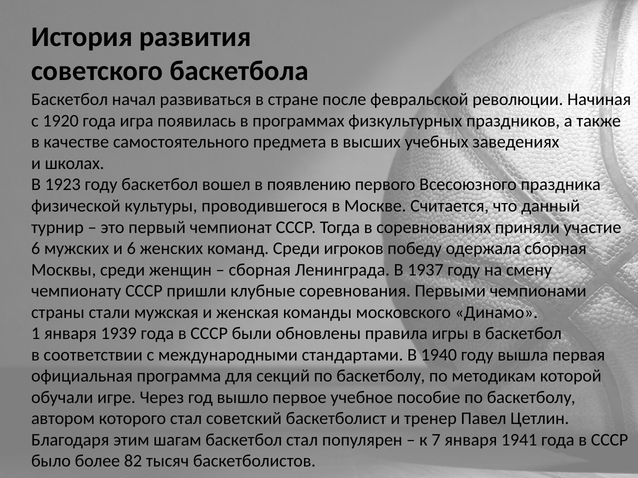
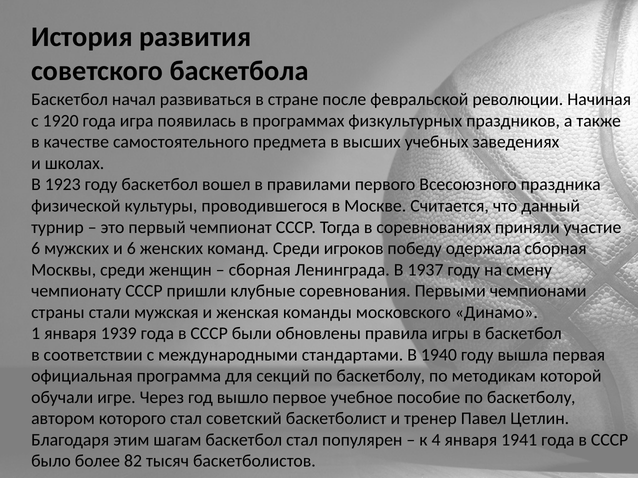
появлению: появлению -> правилами (309, 185)
7: 7 -> 4 (436, 440)
